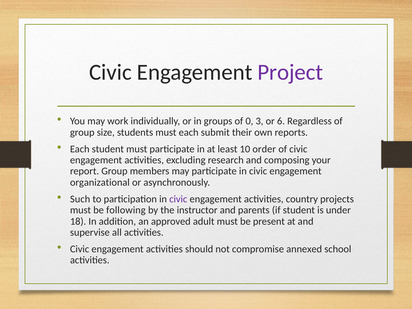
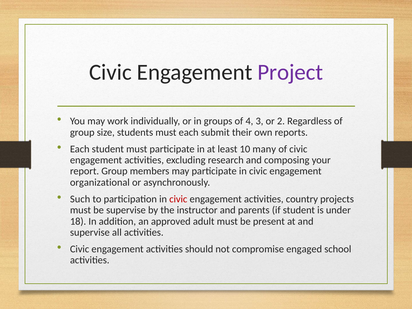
0: 0 -> 4 (249, 121)
6: 6 -> 2 (281, 121)
order: order -> many (264, 149)
civic colour: purple -> red (178, 199)
be following: following -> supervise (126, 210)
annexed: annexed -> engaged (304, 249)
